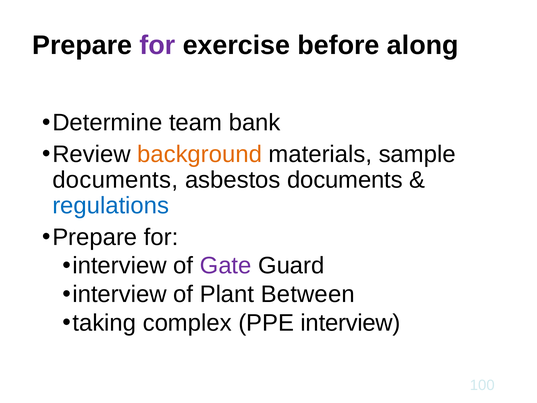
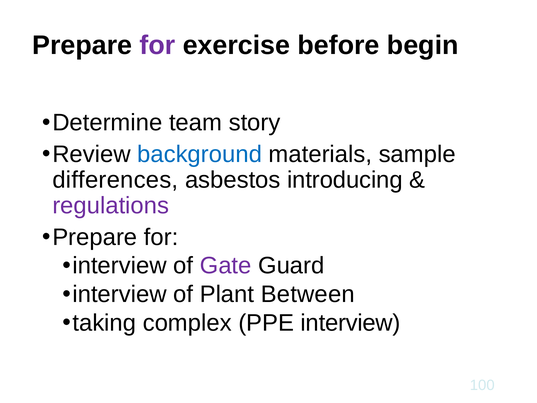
along: along -> begin (423, 45)
bank: bank -> story (255, 123)
background colour: orange -> blue (200, 154)
documents: documents -> differences (115, 180)
asbestos documents: documents -> introducing (345, 180)
regulations colour: blue -> purple (111, 206)
